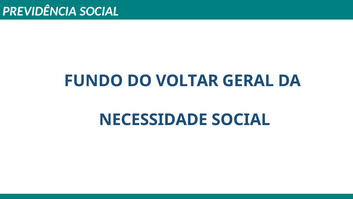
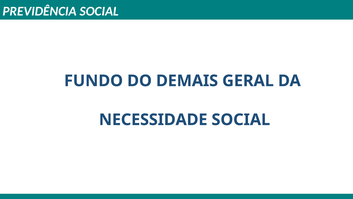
VOLTAR: VOLTAR -> DEMAIS (187, 81)
